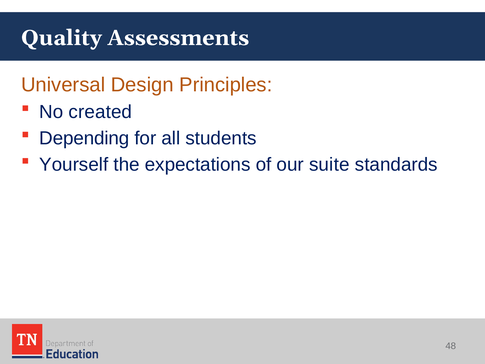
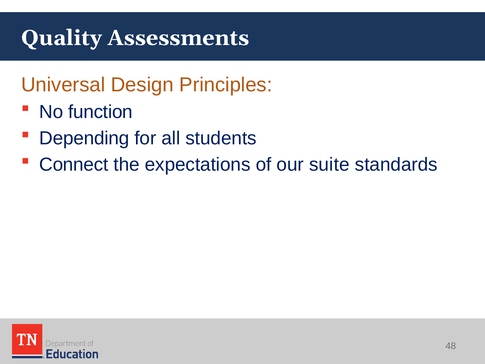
created: created -> function (100, 112)
Yourself: Yourself -> Connect (74, 165)
